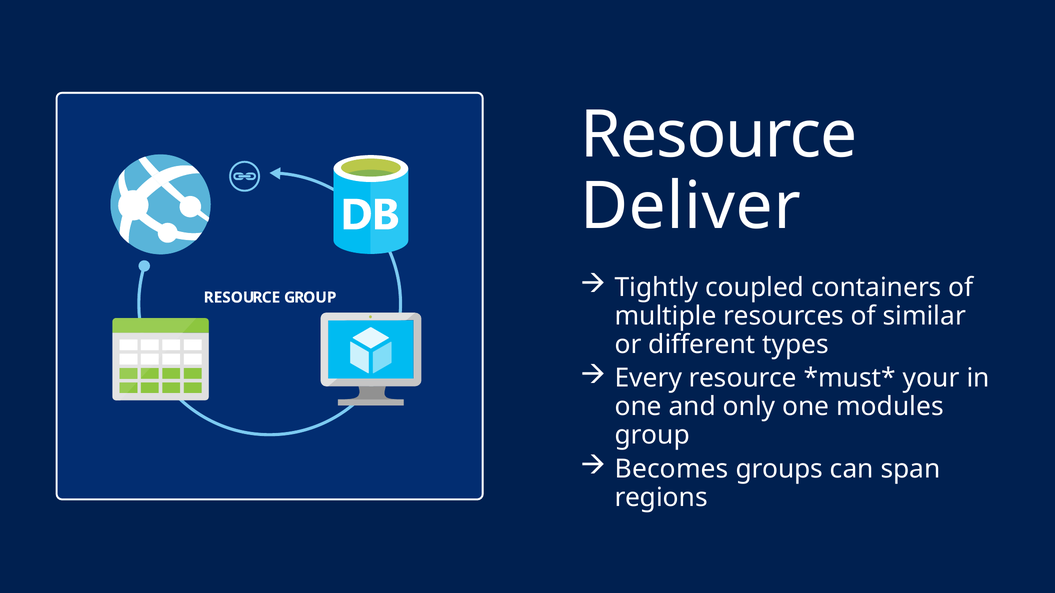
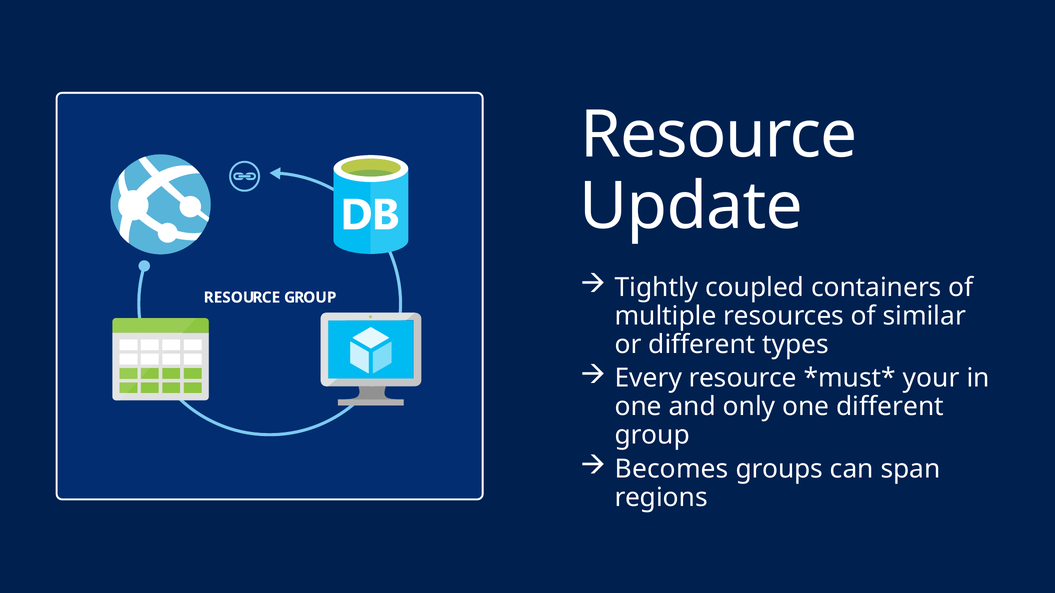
Deliver: Deliver -> Update (691, 206)
one modules: modules -> different (890, 407)
